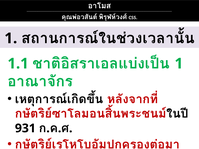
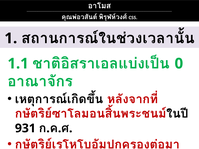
1: 1 -> 0 (179, 64)
